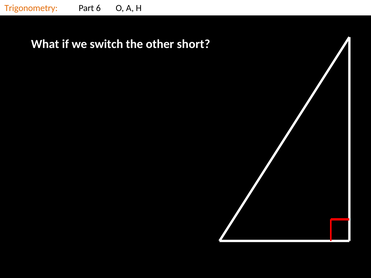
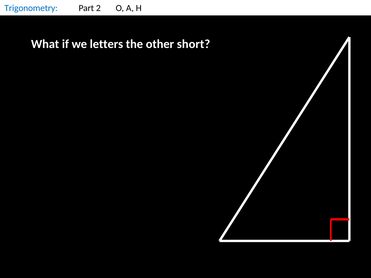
Trigonometry colour: orange -> blue (31, 8)
6: 6 -> 2 (98, 8)
switch: switch -> letters (106, 44)
